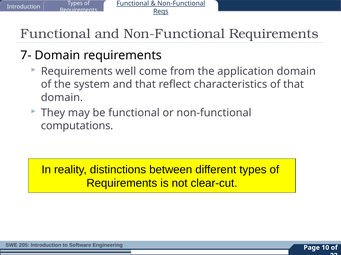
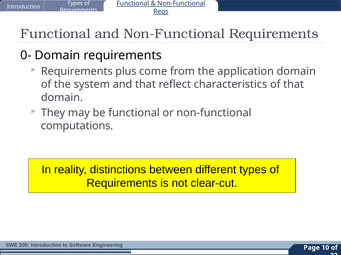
7-: 7- -> 0- (26, 55)
well: well -> plus (126, 72)
